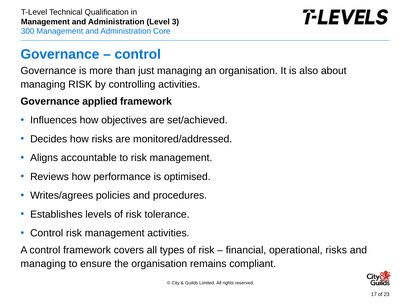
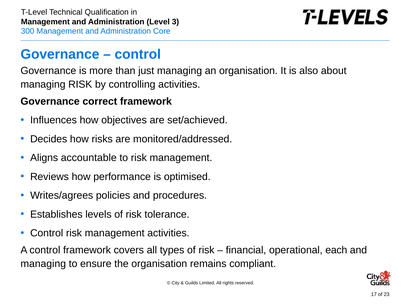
applied: applied -> correct (100, 101)
operational risks: risks -> each (336, 250)
